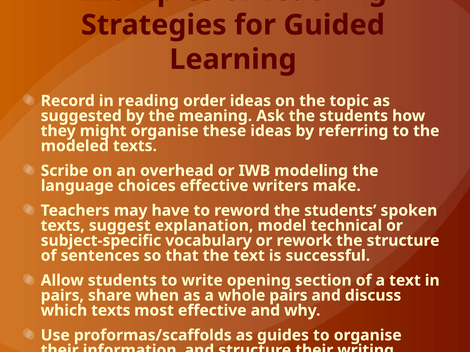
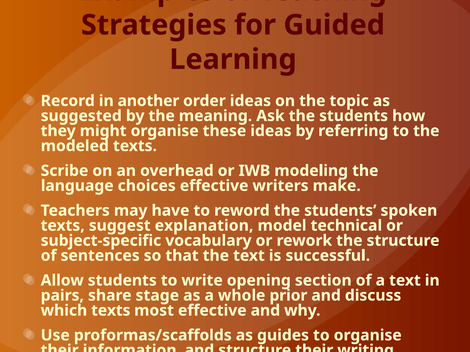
reading: reading -> another (148, 101)
when: when -> stage (157, 296)
whole pairs: pairs -> prior (288, 296)
